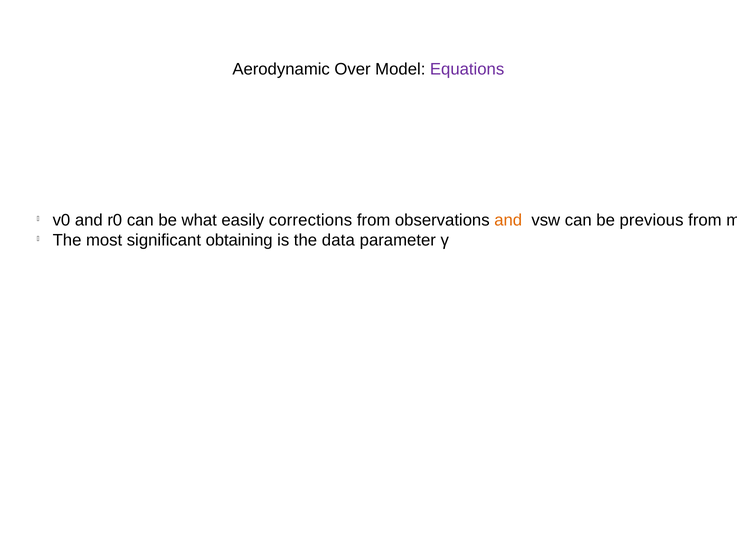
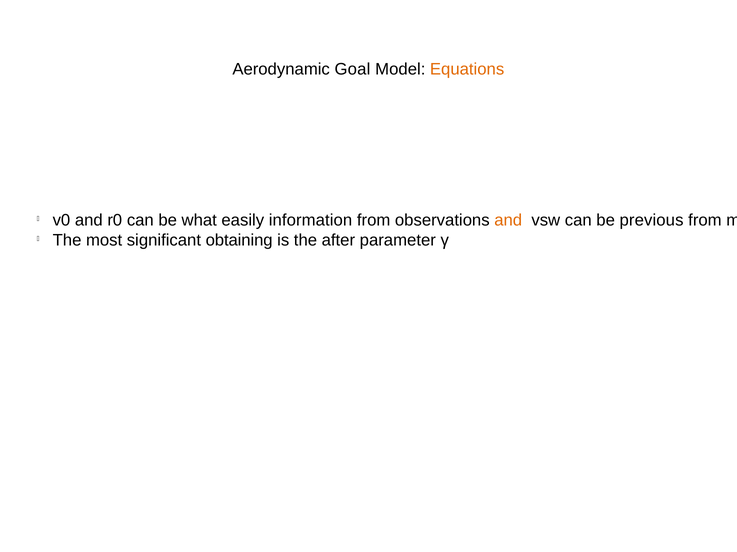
Over: Over -> Goal (352, 69)
Equations colour: purple -> orange (467, 69)
corrections: corrections -> information (310, 221)
data: data -> after (338, 241)
